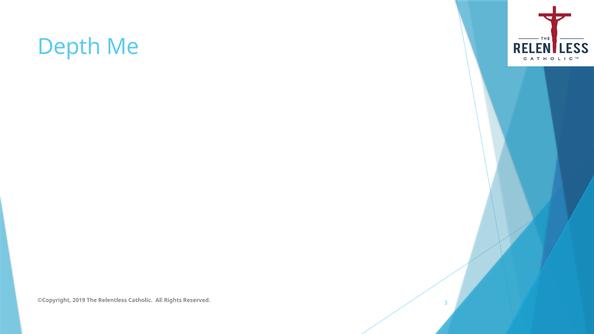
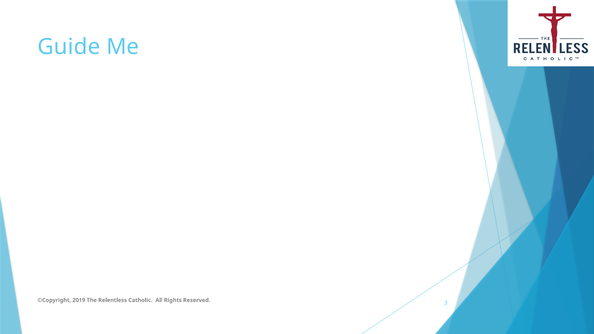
Depth: Depth -> Guide (69, 47)
